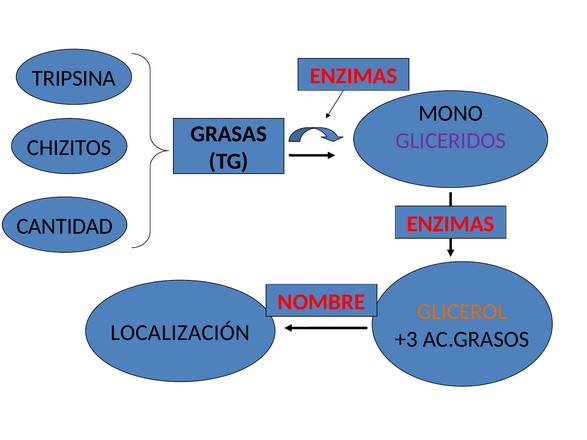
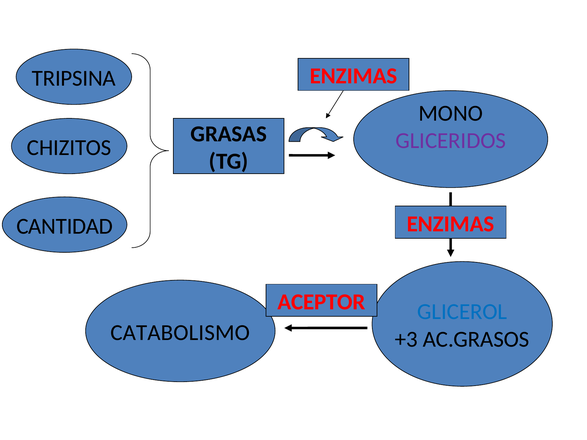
NOMBRE: NOMBRE -> ACEPTOR (322, 302)
GLICEROL colour: orange -> blue (462, 312)
LOCALIZACIÓN: LOCALIZACIÓN -> CATABOLISMO (180, 333)
